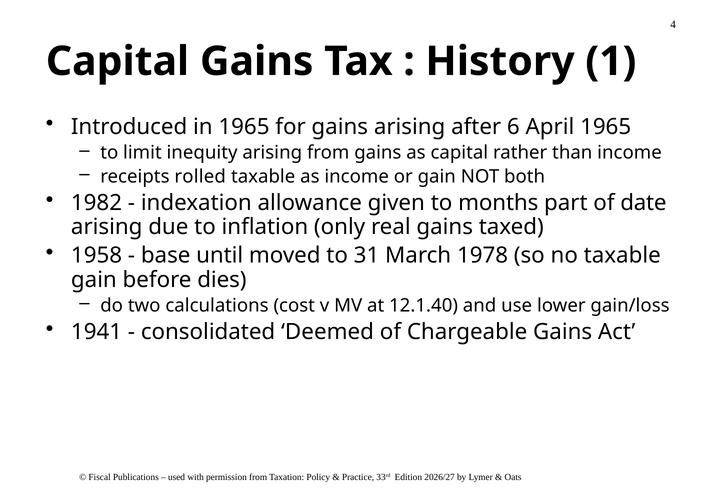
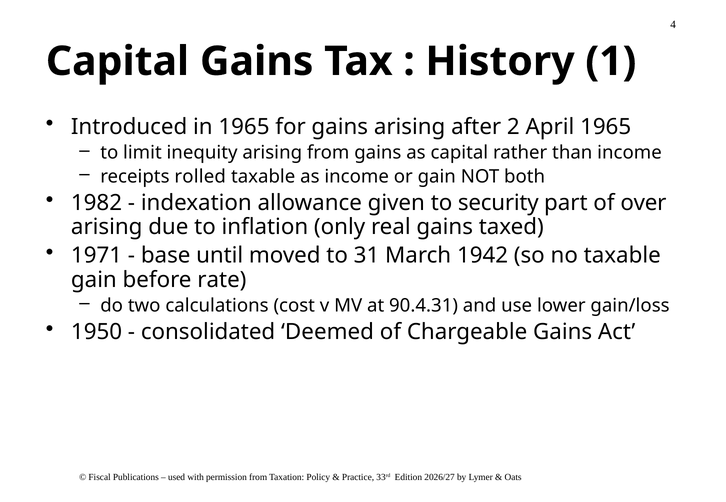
6: 6 -> 2 (513, 127)
months: months -> security (498, 203)
date: date -> over (643, 203)
1958: 1958 -> 1971 (97, 256)
1978: 1978 -> 1942 (483, 256)
dies: dies -> rate (222, 280)
12.1.40: 12.1.40 -> 90.4.31 (424, 306)
1941: 1941 -> 1950 (97, 332)
